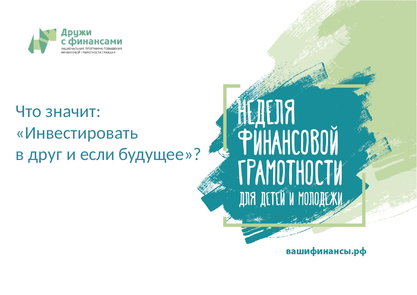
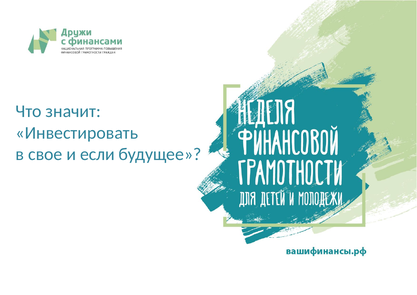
друг: друг -> свое (45, 154)
